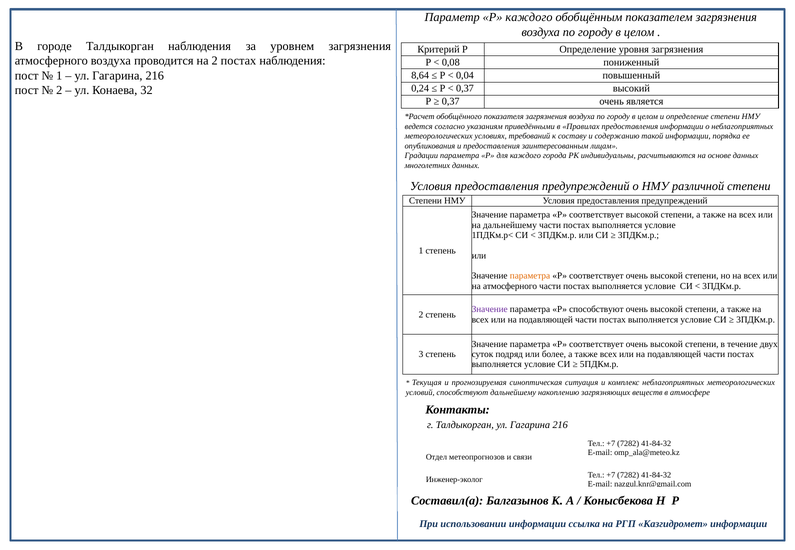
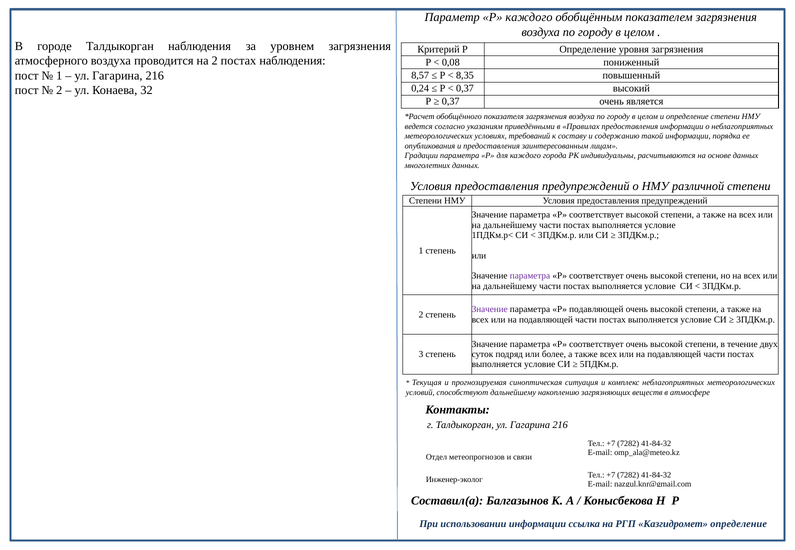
8,64: 8,64 -> 8,57 (420, 75)
0,04: 0,04 -> 8,35 (465, 75)
параметра colour: orange -> purple (530, 276)
атмосферного: атмосферного -> дальнейшему (510, 286)
Р способствуют: способствуют -> подавляющей (596, 310)
Казгидромет информации: информации -> определение (739, 524)
